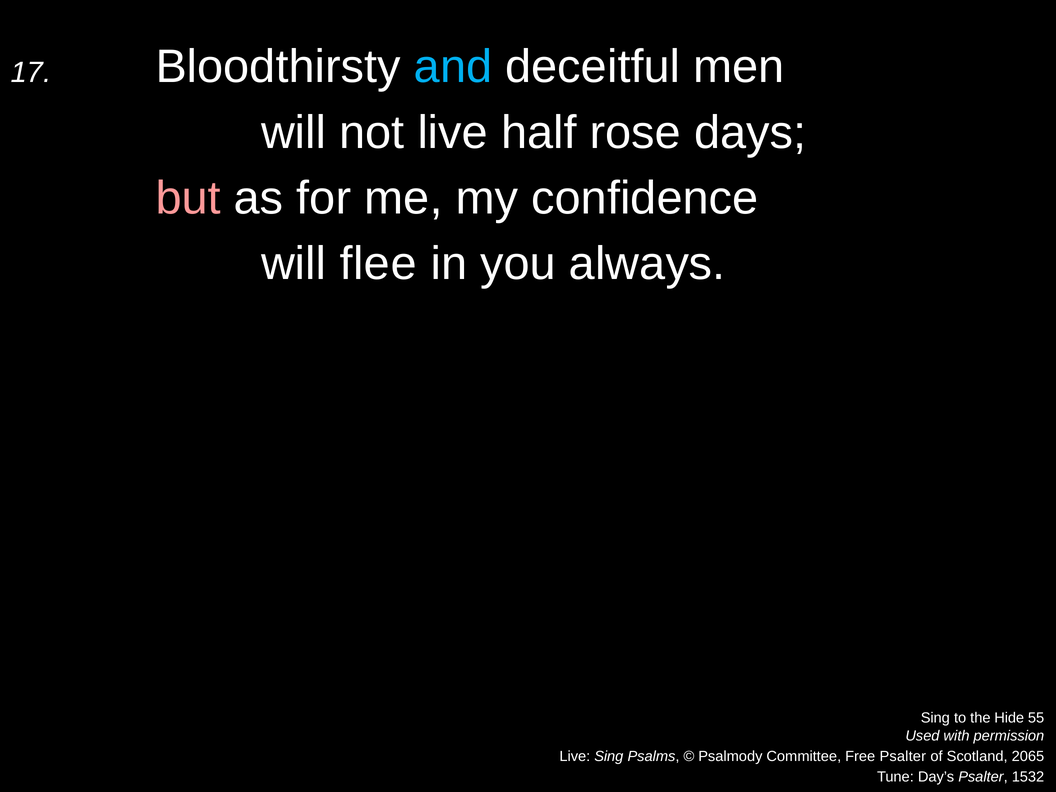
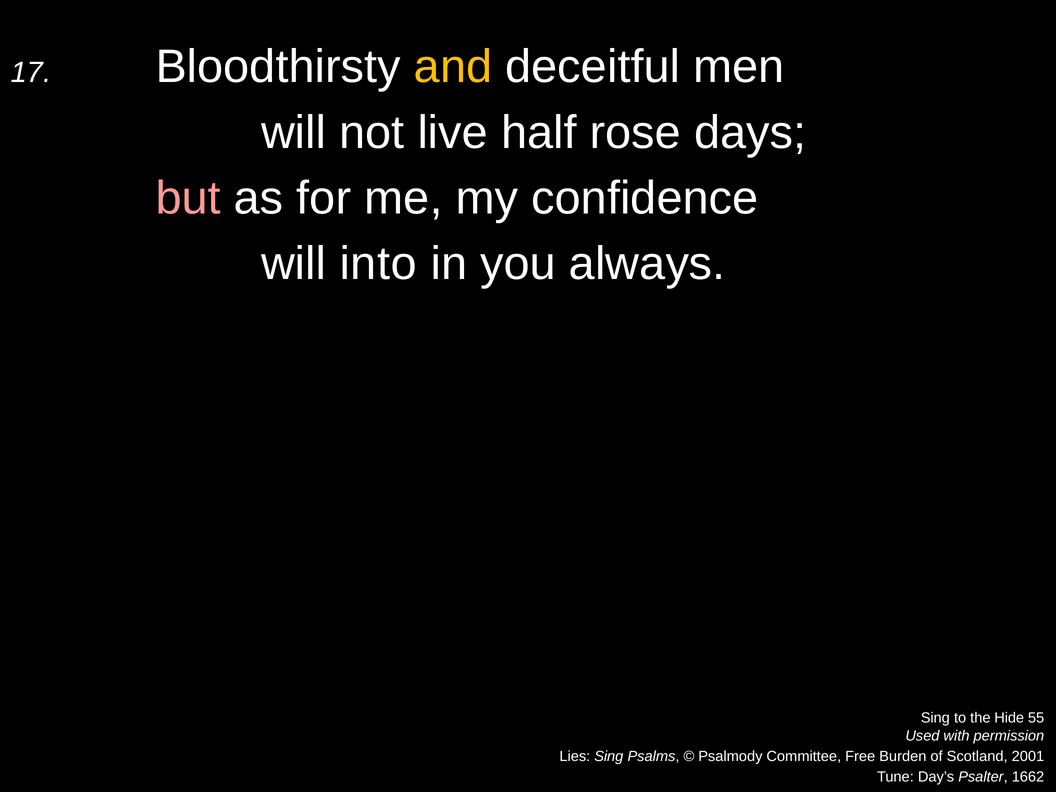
and colour: light blue -> yellow (453, 67)
flee: flee -> into (378, 264)
Live: Live -> Lies (575, 756)
Free Psalter: Psalter -> Burden (903, 756)
2065: 2065 -> 2001 (1028, 756)
1532: 1532 -> 1662 (1028, 777)
